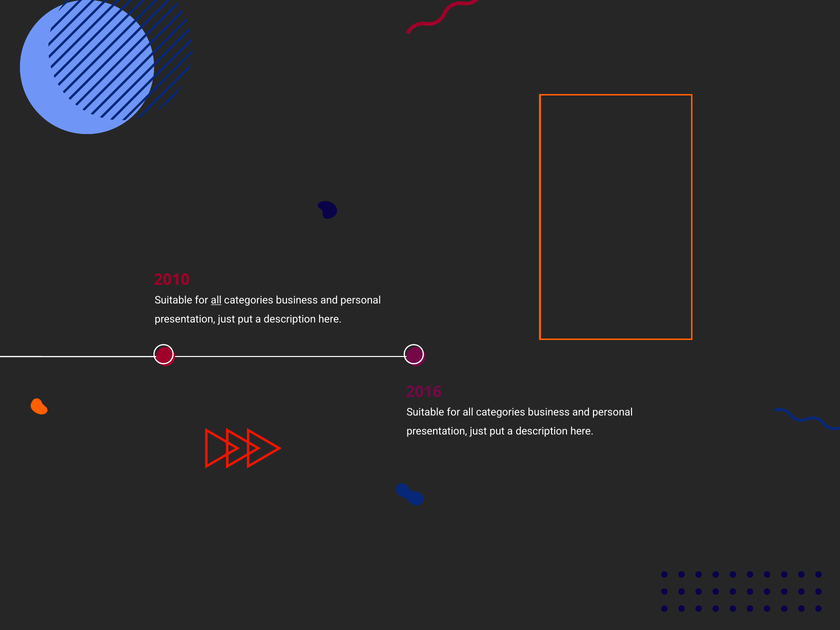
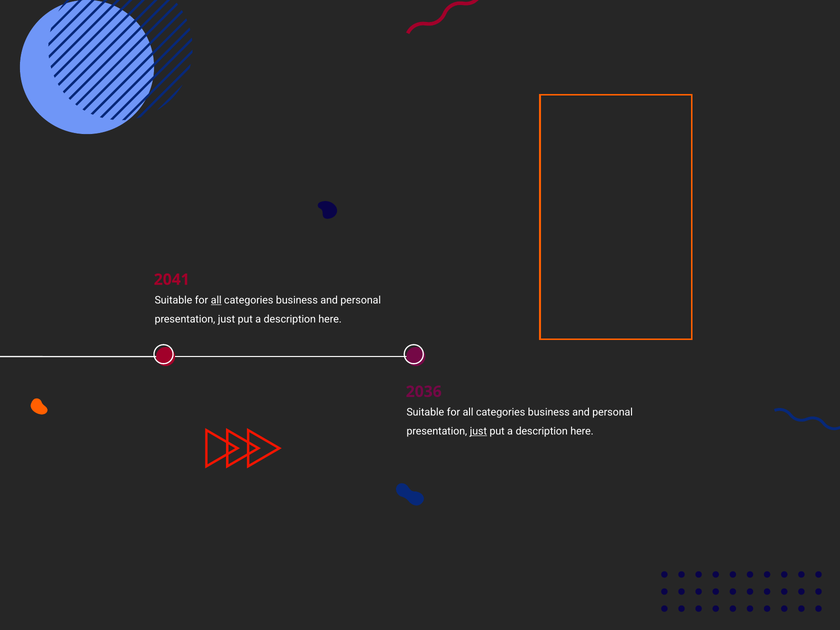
2010: 2010 -> 2041 (172, 280)
2016: 2016 -> 2036 (424, 392)
just underline: none -> present (478, 431)
